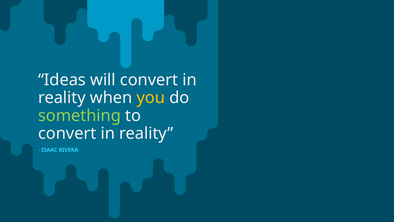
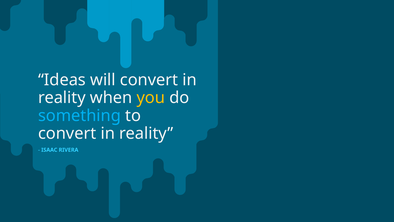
something colour: light green -> light blue (80, 115)
